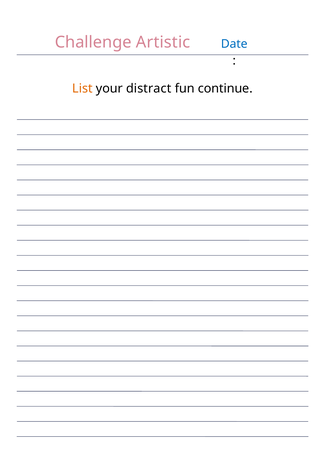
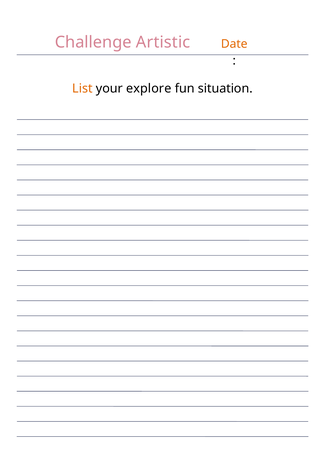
Date colour: blue -> orange (234, 44)
distract: distract -> explore (149, 88)
continue: continue -> situation (225, 88)
